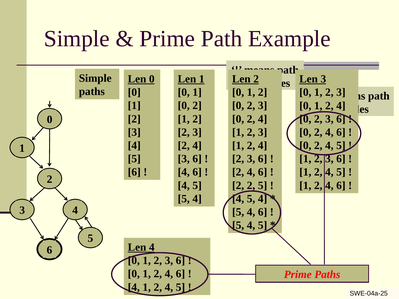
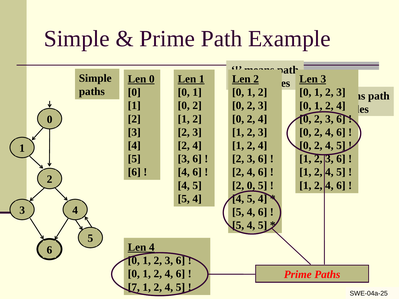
2: 2 -> 0 (251, 186)
4: 4 -> 7 (134, 287)
